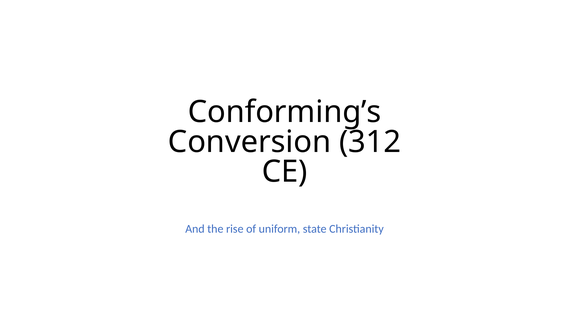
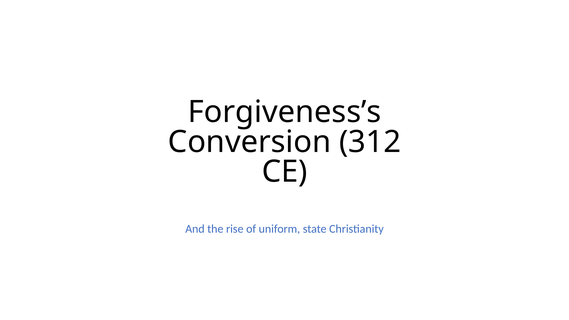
Conforming’s: Conforming’s -> Forgiveness’s (285, 112)
